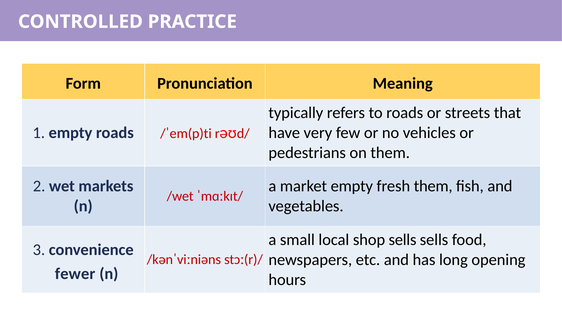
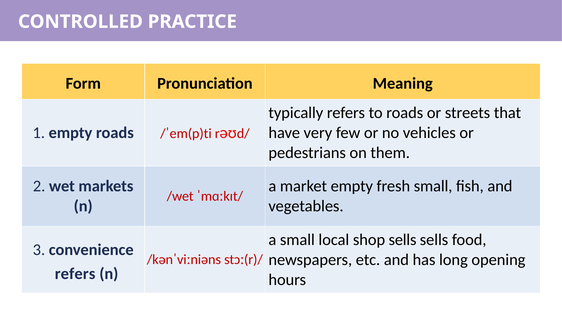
fresh them: them -> small (433, 186)
fewer: fewer -> refers (75, 274)
